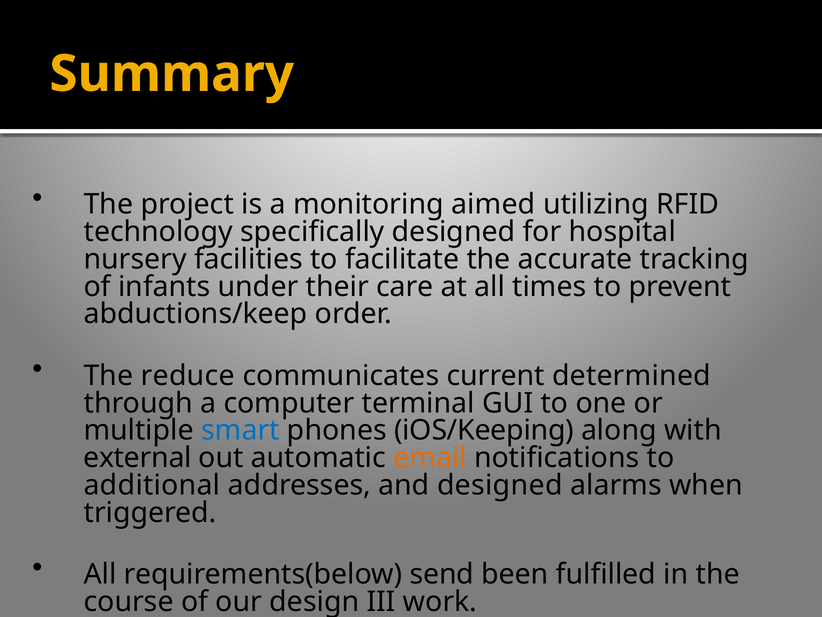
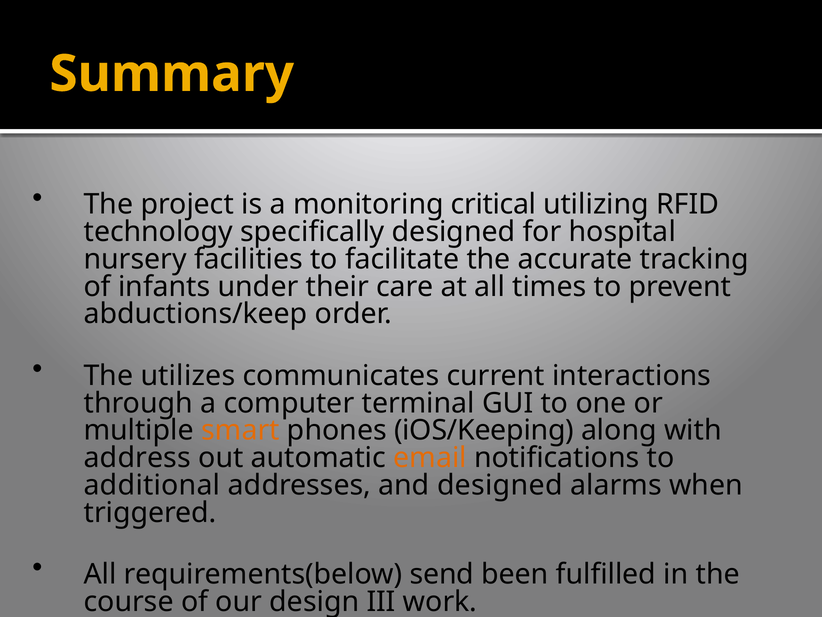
aimed: aimed -> critical (494, 204)
reduce: reduce -> utilizes (188, 375)
determined: determined -> interactions (632, 375)
smart colour: blue -> orange (240, 430)
external: external -> address (137, 458)
